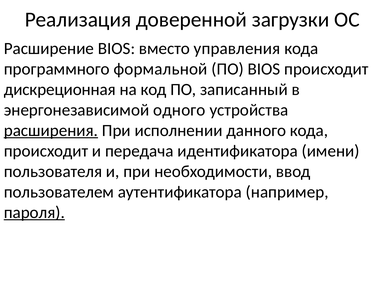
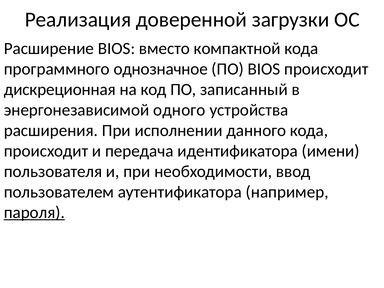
управления: управления -> компактной (237, 49)
формальной: формальной -> однозначное (161, 69)
расширения underline: present -> none (51, 131)
